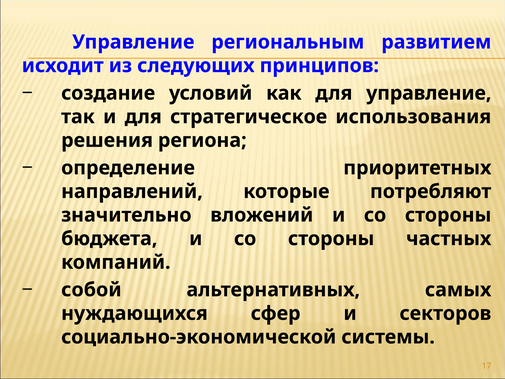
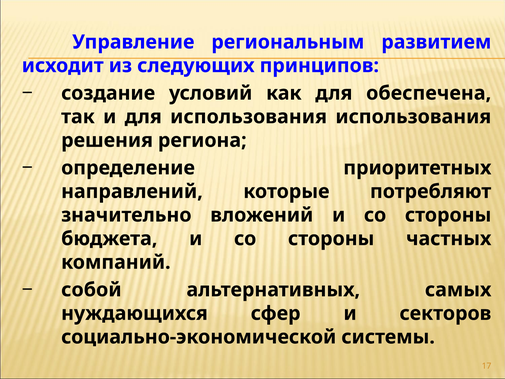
для управление: управление -> обеспечена (429, 93)
для стратегическое: стратегическое -> использования (249, 117)
